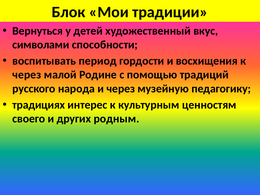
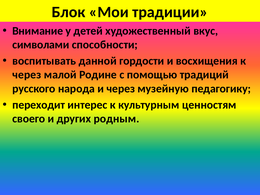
Вернуться: Вернуться -> Внимание (38, 31)
период: период -> данной (98, 61)
традициях: традициях -> переходит (39, 105)
